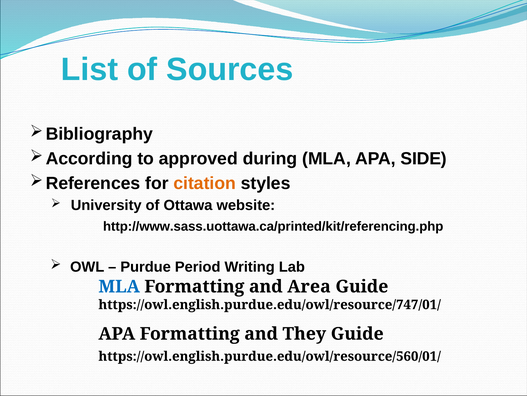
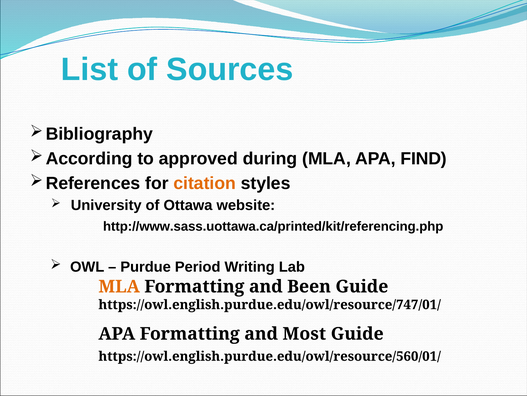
SIDE: SIDE -> FIND (424, 158)
MLA colour: blue -> orange (119, 286)
Area: Area -> Been (309, 286)
They: They -> Most (304, 333)
